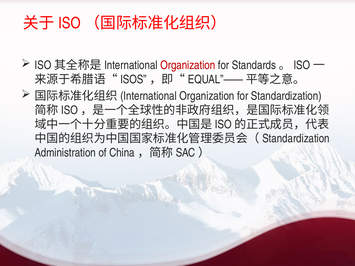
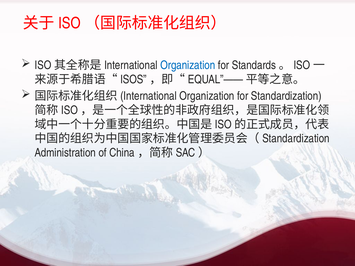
Organization colour: red -> blue (188, 65)
